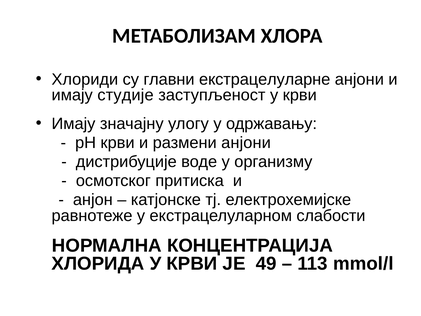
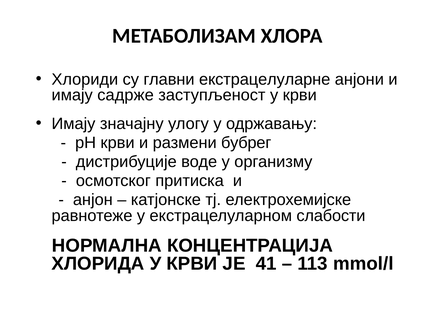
студије: студије -> садрже (126, 95)
размени анјони: анјони -> бубрег (246, 143)
49: 49 -> 41 (266, 263)
